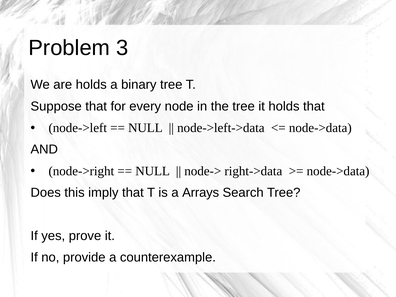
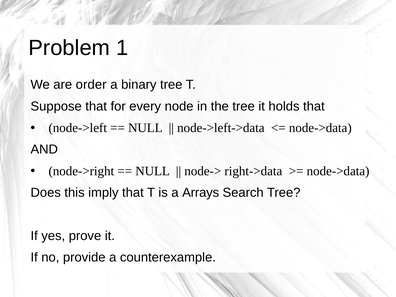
3: 3 -> 1 (122, 48)
are holds: holds -> order (91, 85)
